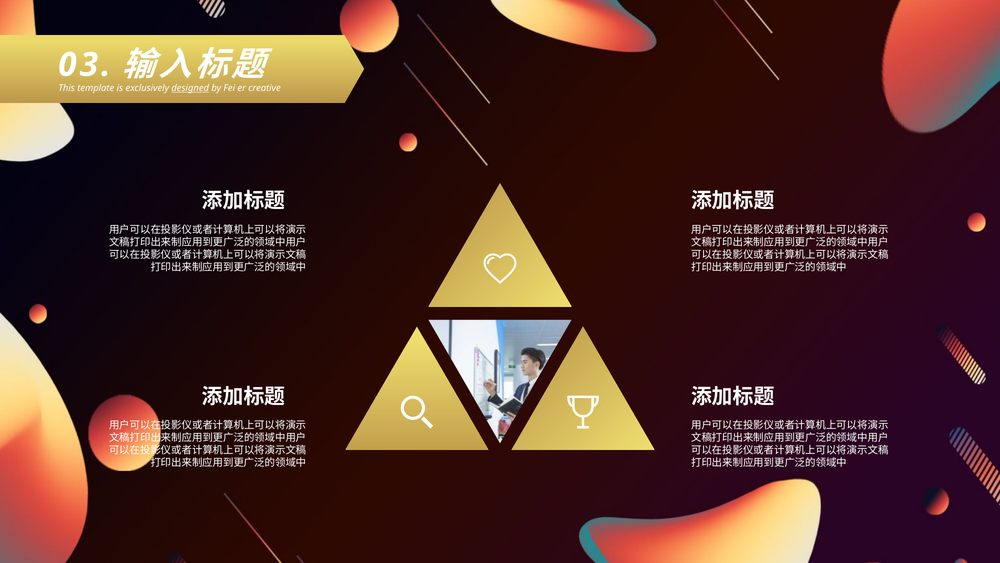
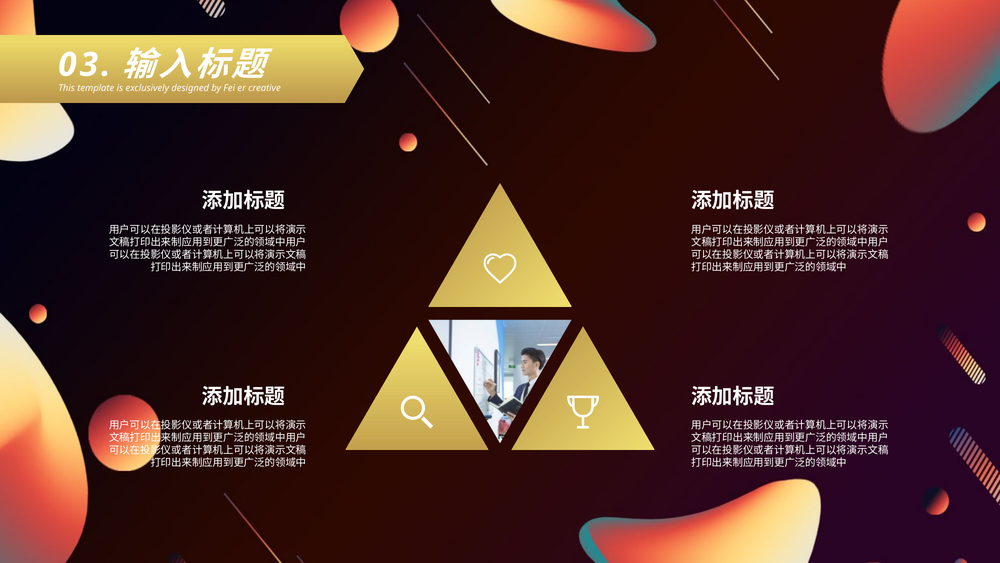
designed underline: present -> none (190, 88)
